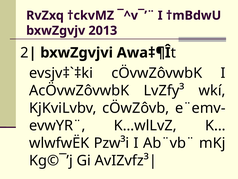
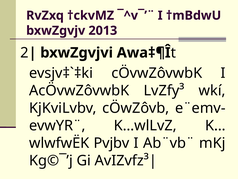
Pzw³i: Pzw³i -> Pvjbv (111, 143)
